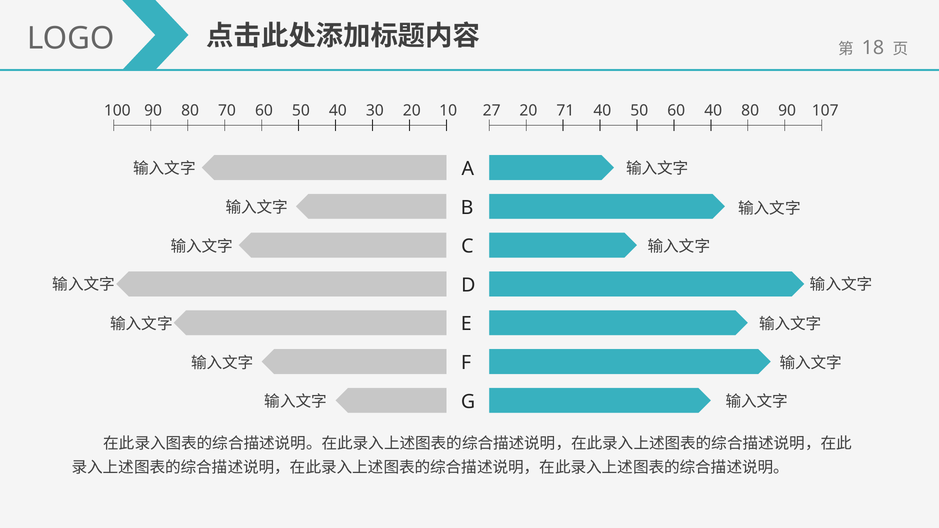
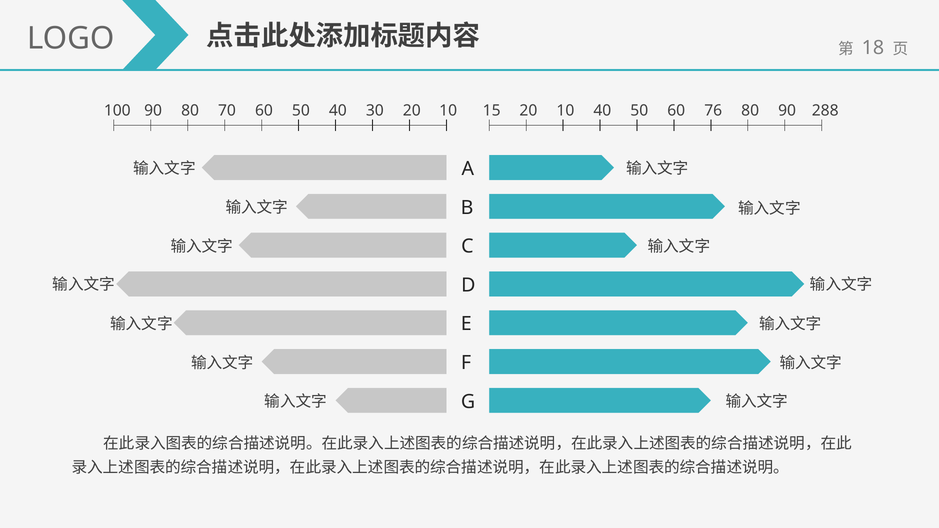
27: 27 -> 15 (492, 111)
20 71: 71 -> 10 (565, 111)
60 40: 40 -> 76 (713, 111)
107: 107 -> 288 (825, 111)
